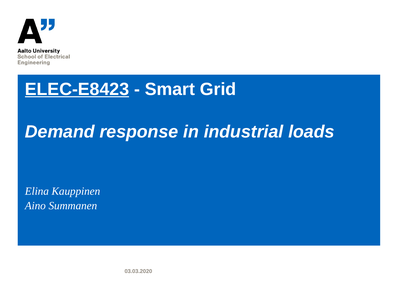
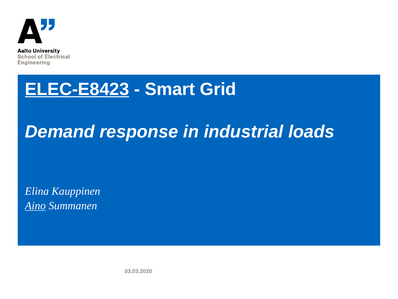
Aino underline: none -> present (35, 205)
